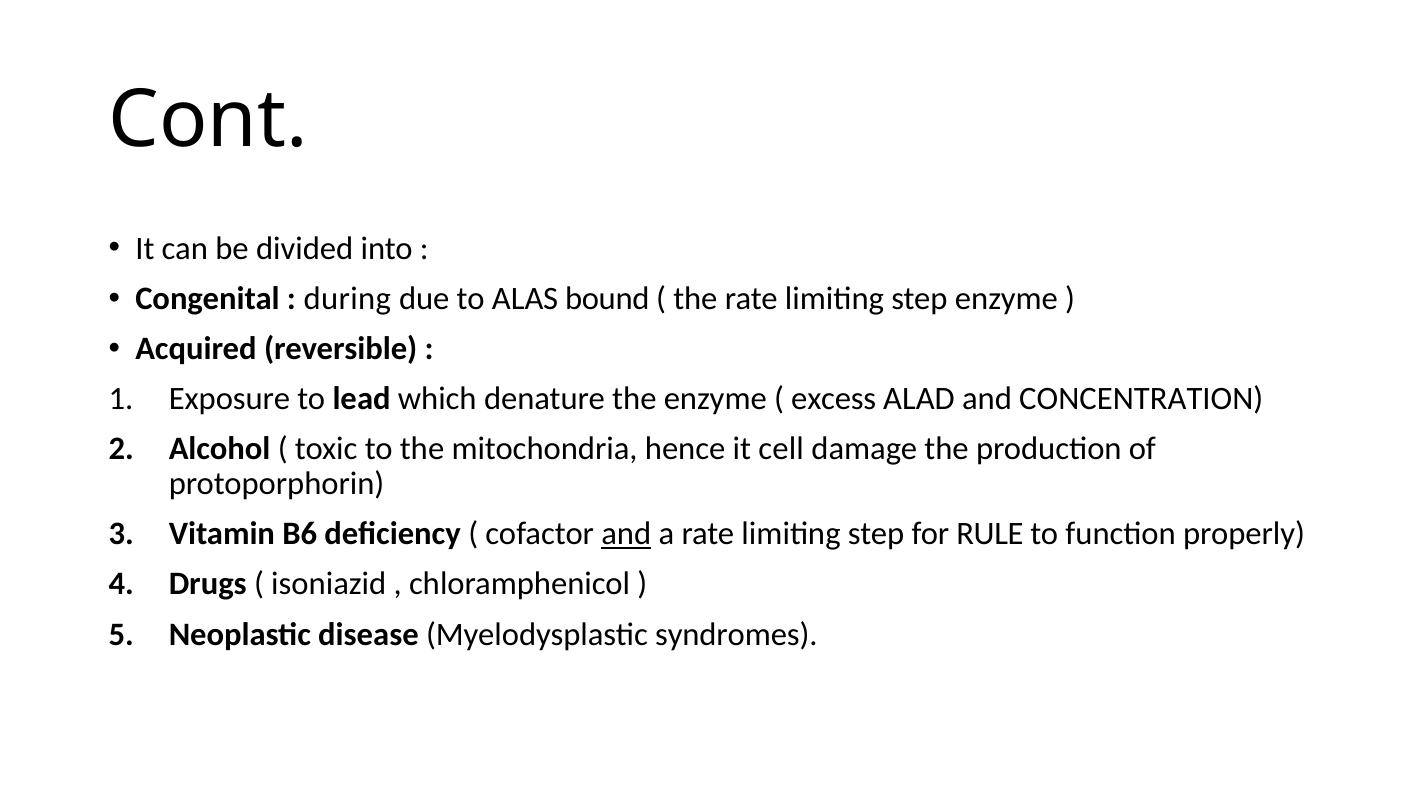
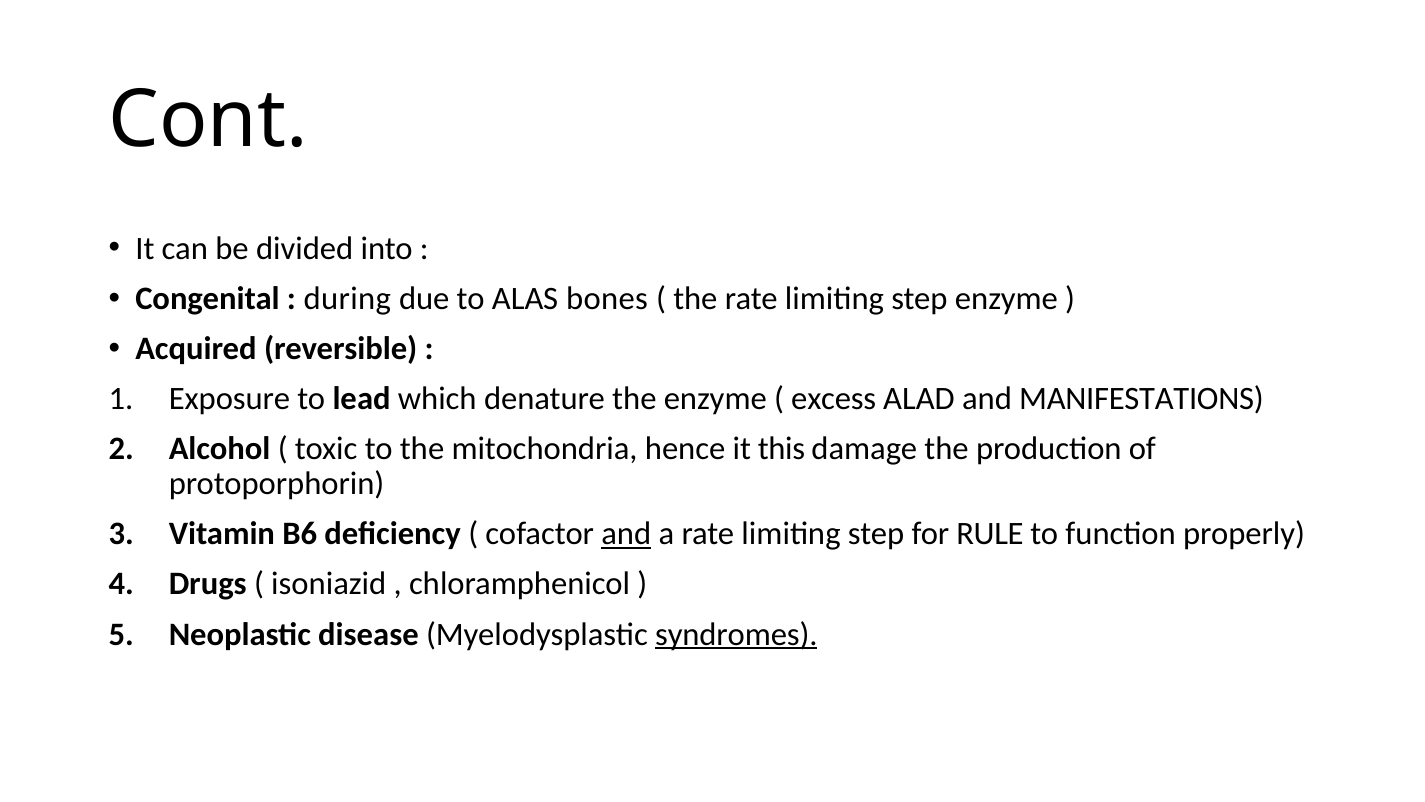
bound: bound -> bones (607, 298)
CONCENTRATION: CONCENTRATION -> MANIFESTATIONS (1141, 398)
cell: cell -> this (781, 449)
syndromes underline: none -> present (736, 634)
